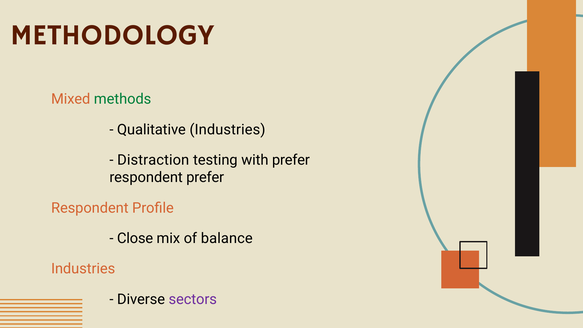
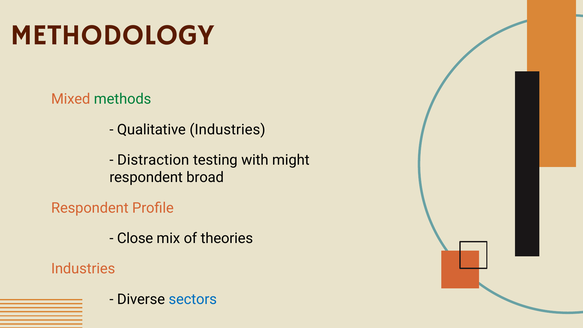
with prefer: prefer -> might (291, 160)
respondent prefer: prefer -> broad (205, 177)
balance: balance -> theories (227, 238)
sectors colour: purple -> blue (193, 299)
